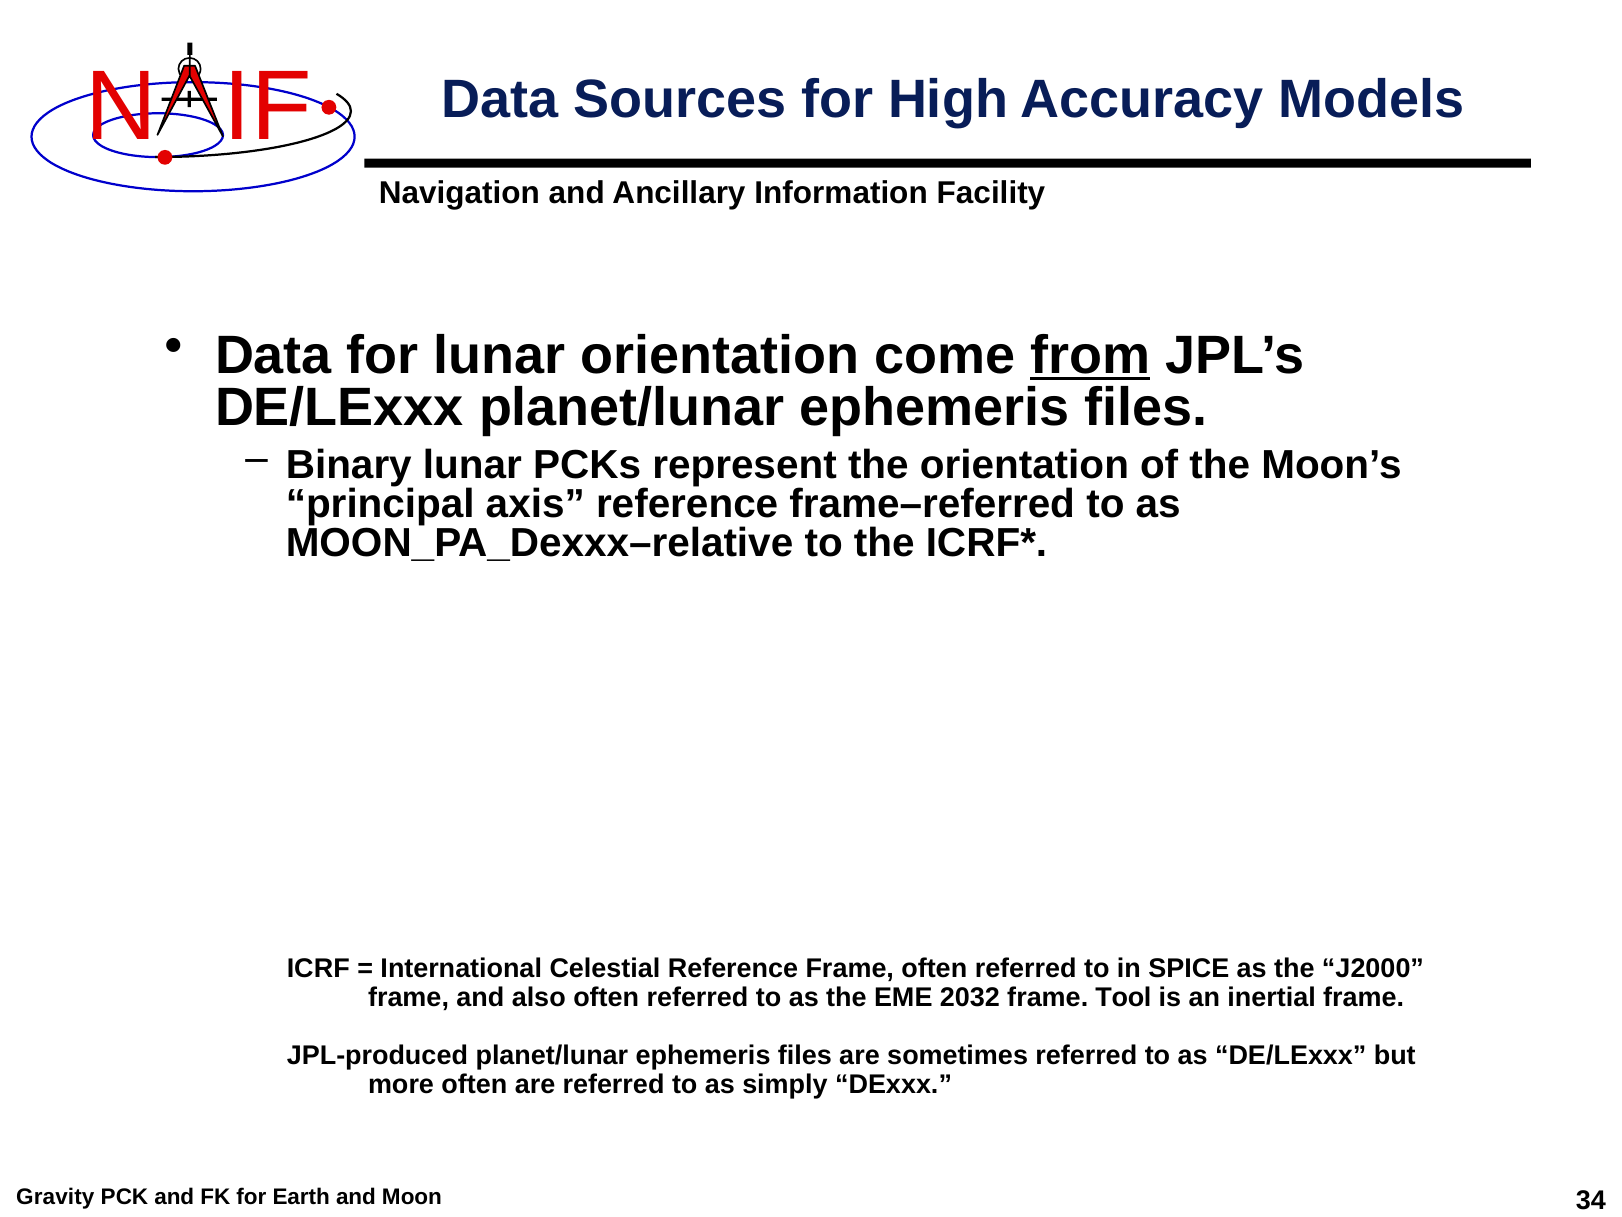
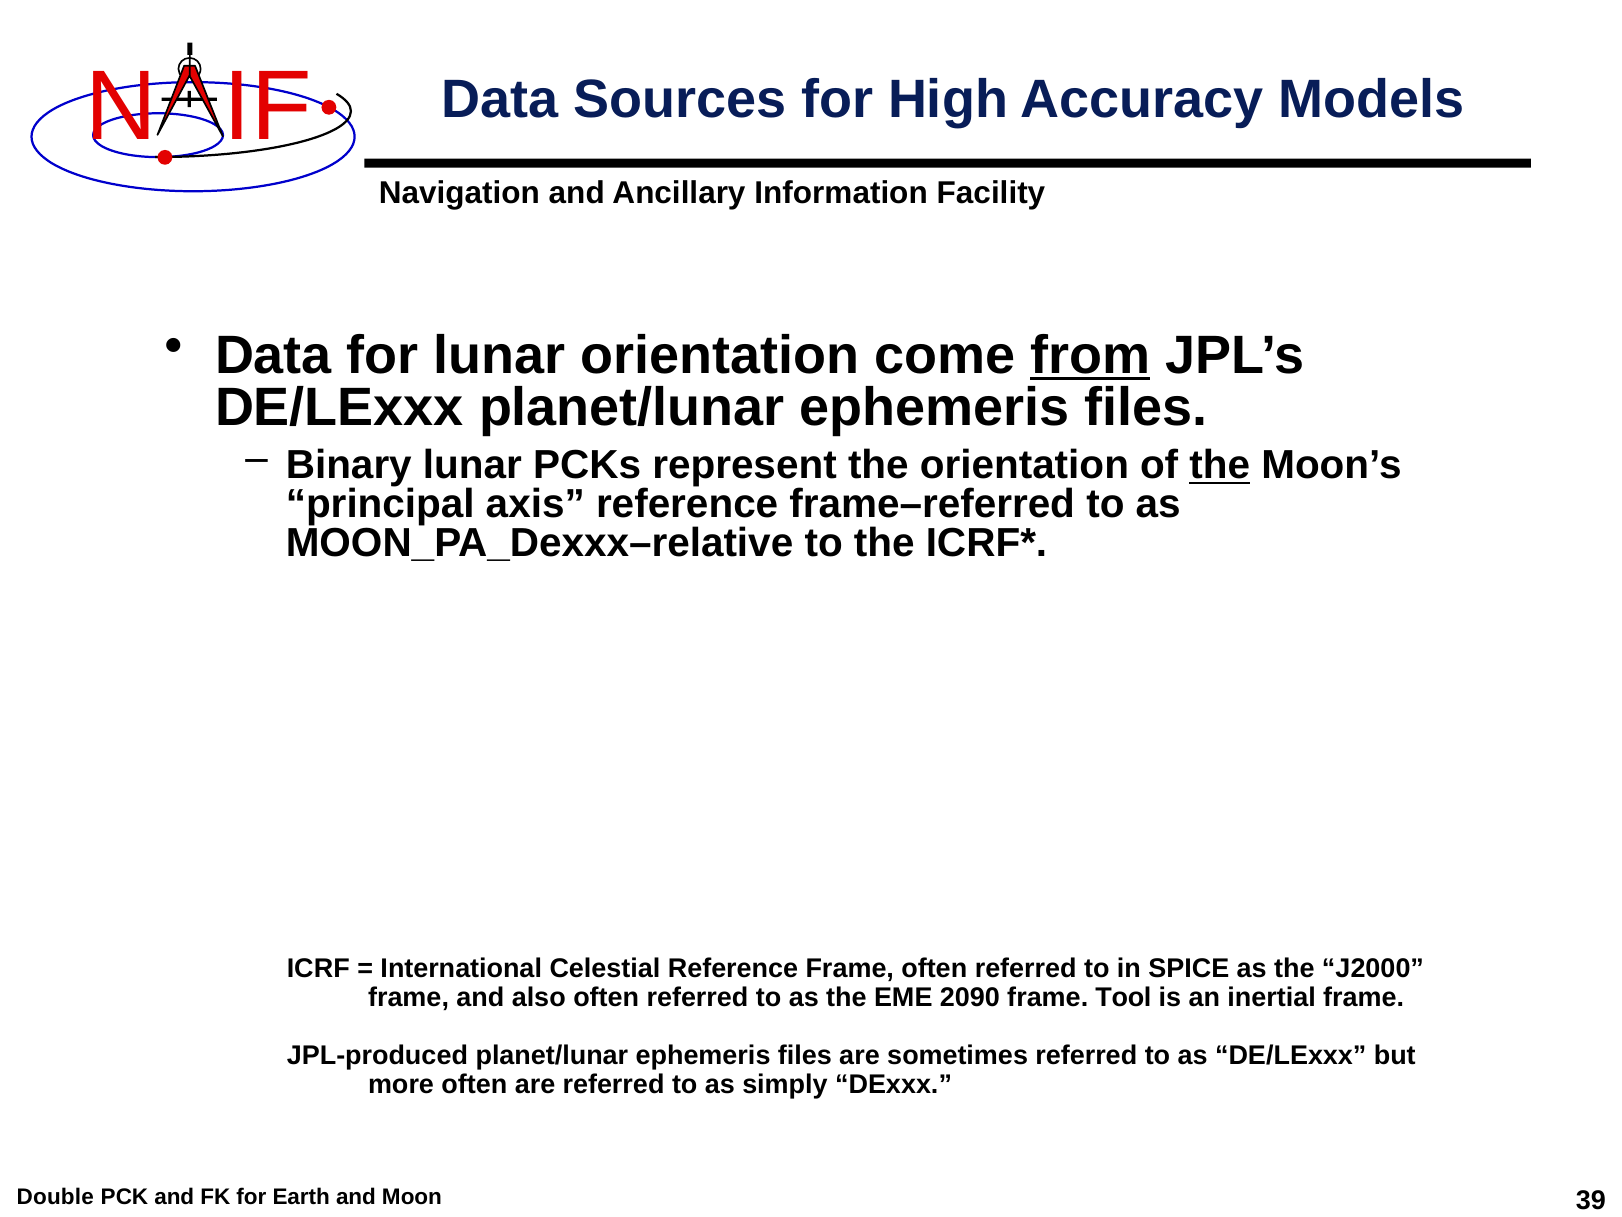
the underline: none -> present (1220, 465)
2032: 2032 -> 2090 (970, 997)
Gravity: Gravity -> Double (55, 1198)
34: 34 -> 39 (1591, 1201)
